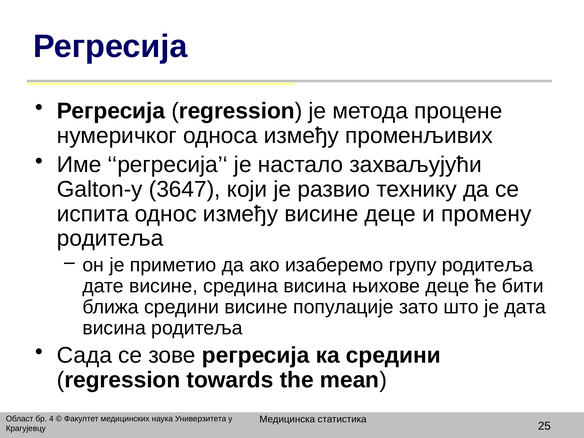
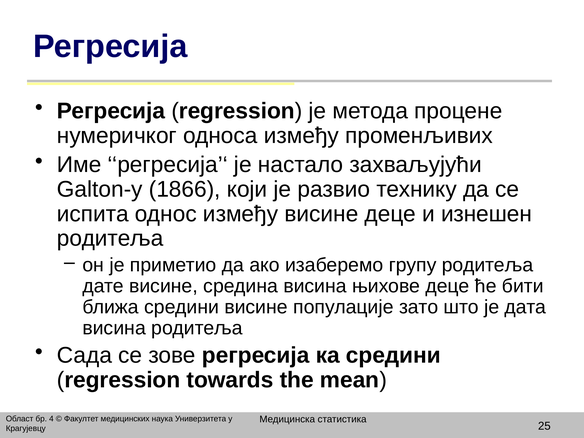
3647: 3647 -> 1866 (185, 189)
промену: промену -> изнешен (486, 214)
